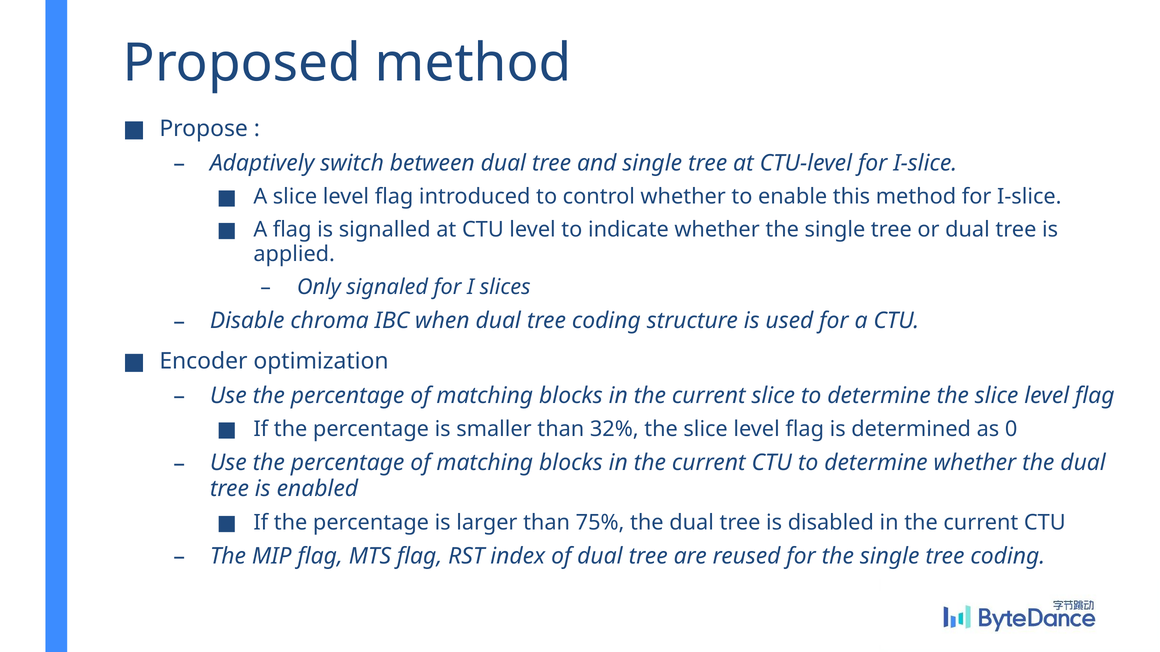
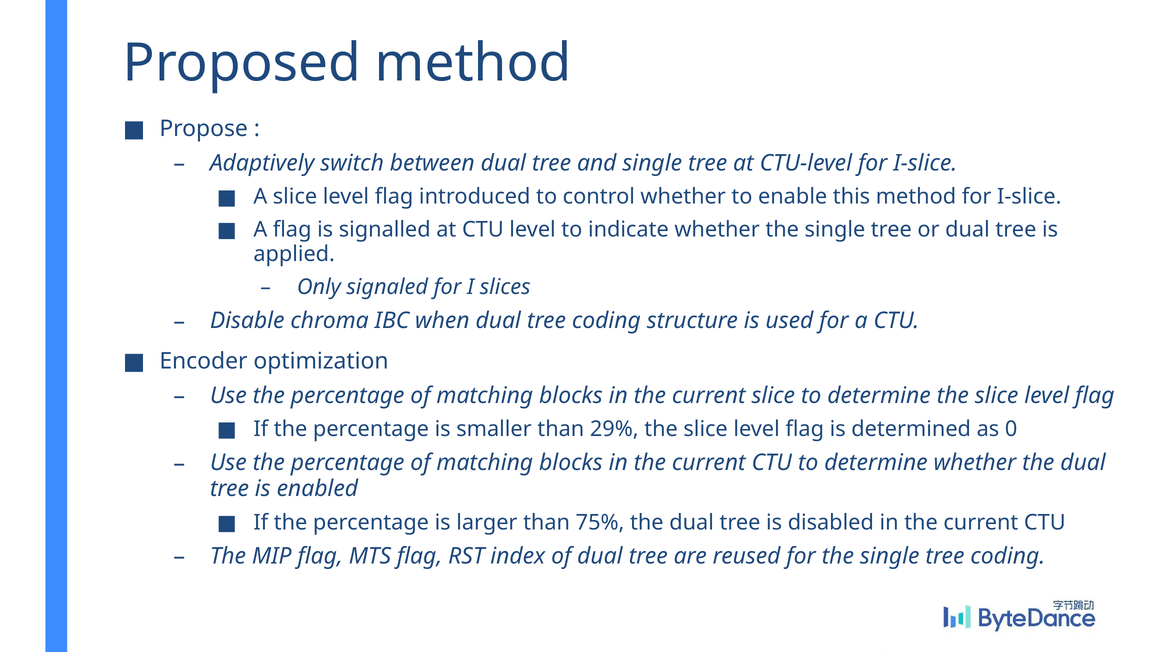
32%: 32% -> 29% (614, 430)
